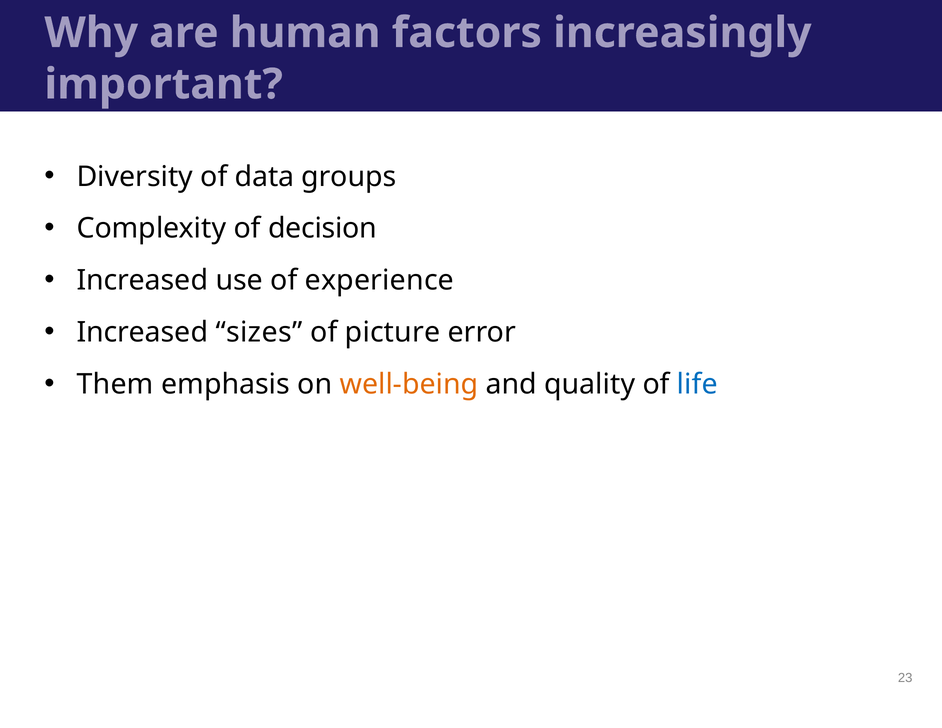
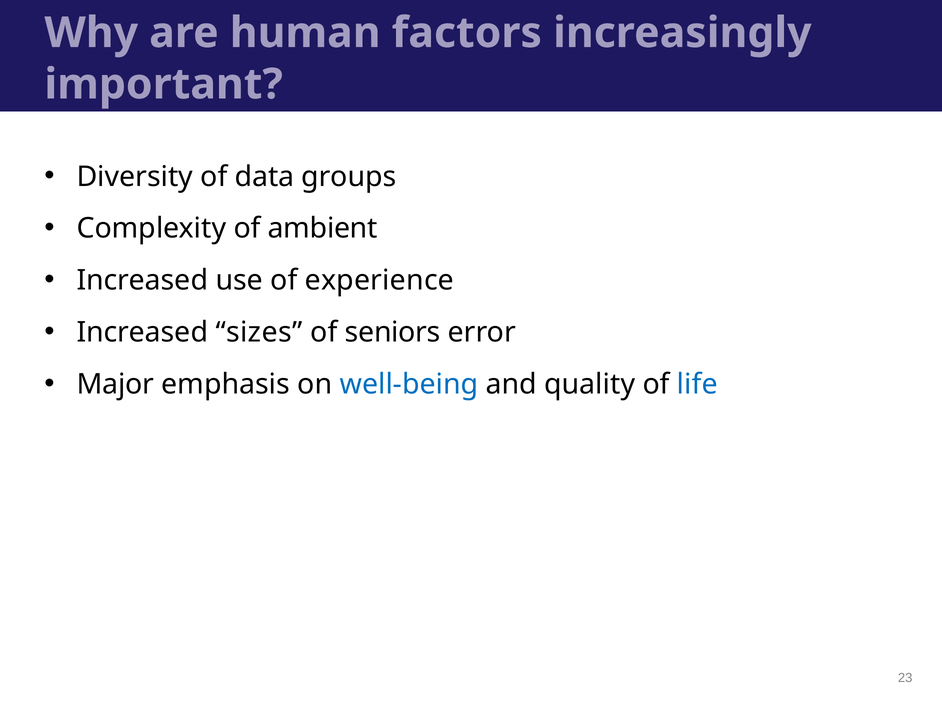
decision: decision -> ambient (323, 229)
picture: picture -> seniors (393, 332)
Them: Them -> Major (115, 384)
well-being colour: orange -> blue (409, 384)
